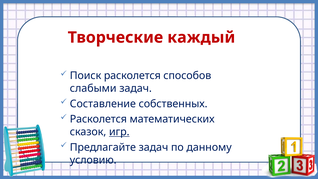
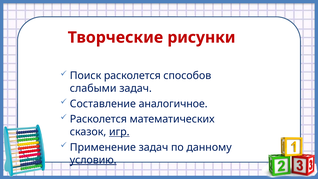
каждый: каждый -> рисунки (201, 37)
собственных: собственных -> аналогичное (173, 104)
Предлагайте: Предлагайте -> Применение (103, 147)
условию underline: none -> present (93, 160)
